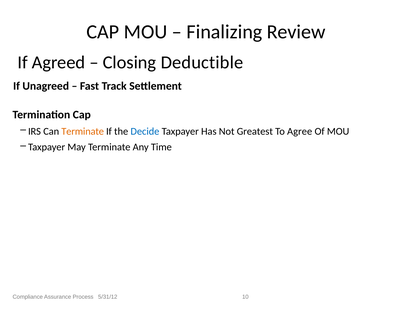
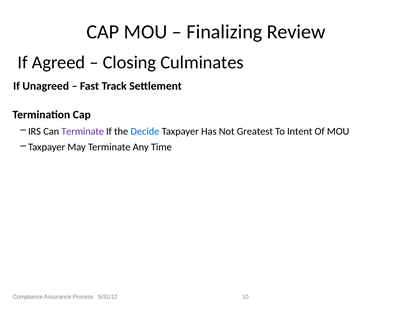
Deductible: Deductible -> Culminates (202, 63)
Terminate colour: orange -> purple (83, 131)
Agree: Agree -> Intent (300, 131)
